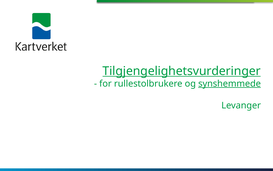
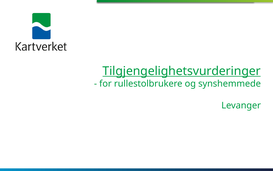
synshemmede underline: present -> none (230, 83)
